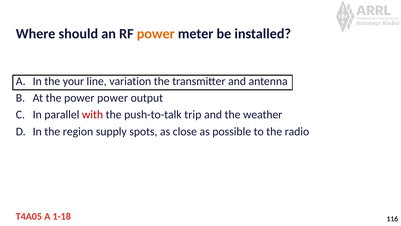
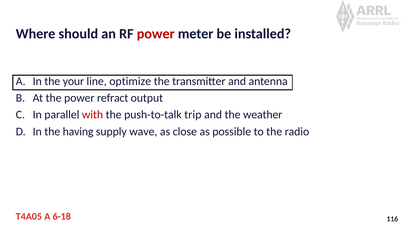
power colour: orange -> red (156, 34)
variation: variation -> optimize (130, 81)
power power: power -> refract (113, 98)
region: region -> having (78, 131)
spots: spots -> wave (143, 131)
1-18: 1-18 -> 6-18 (62, 216)
